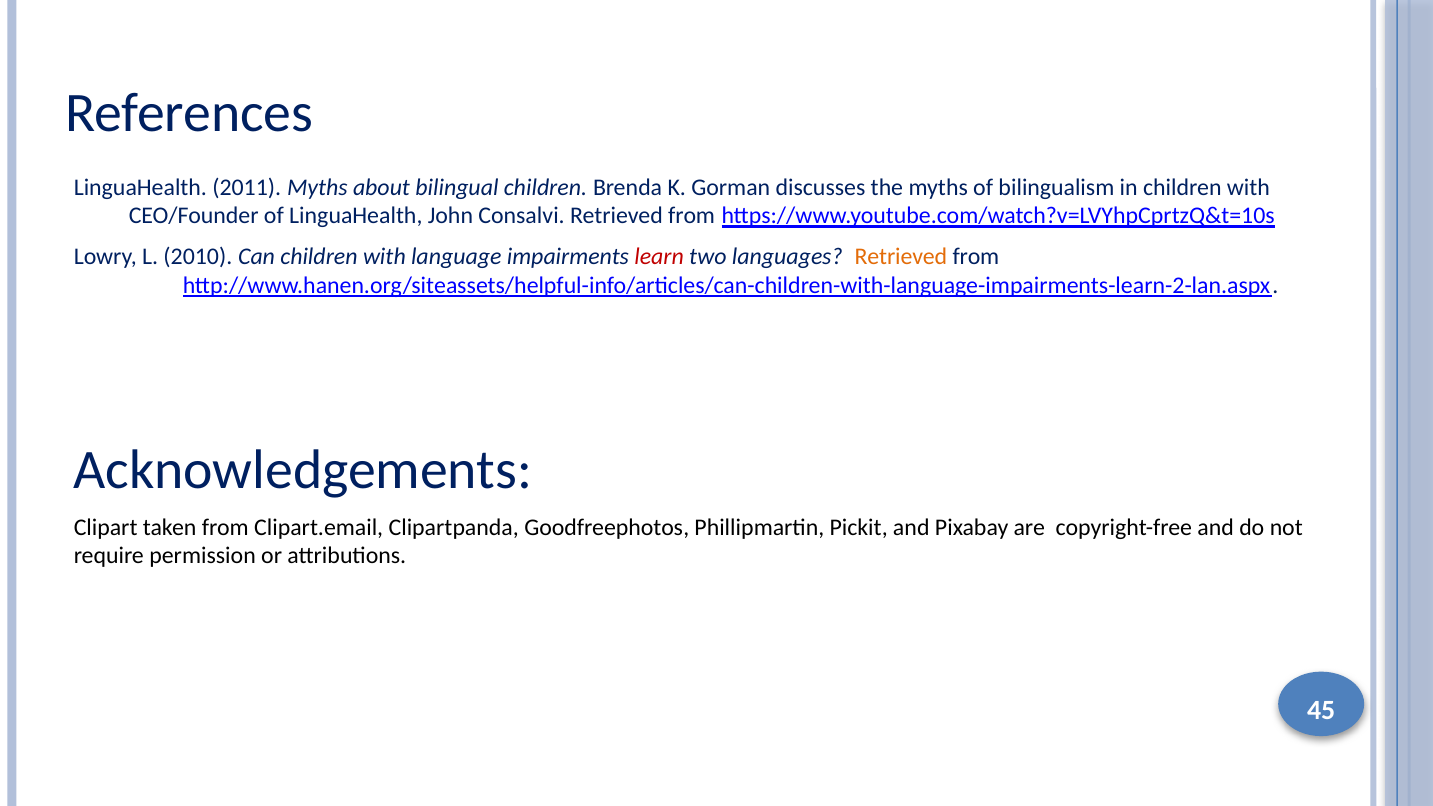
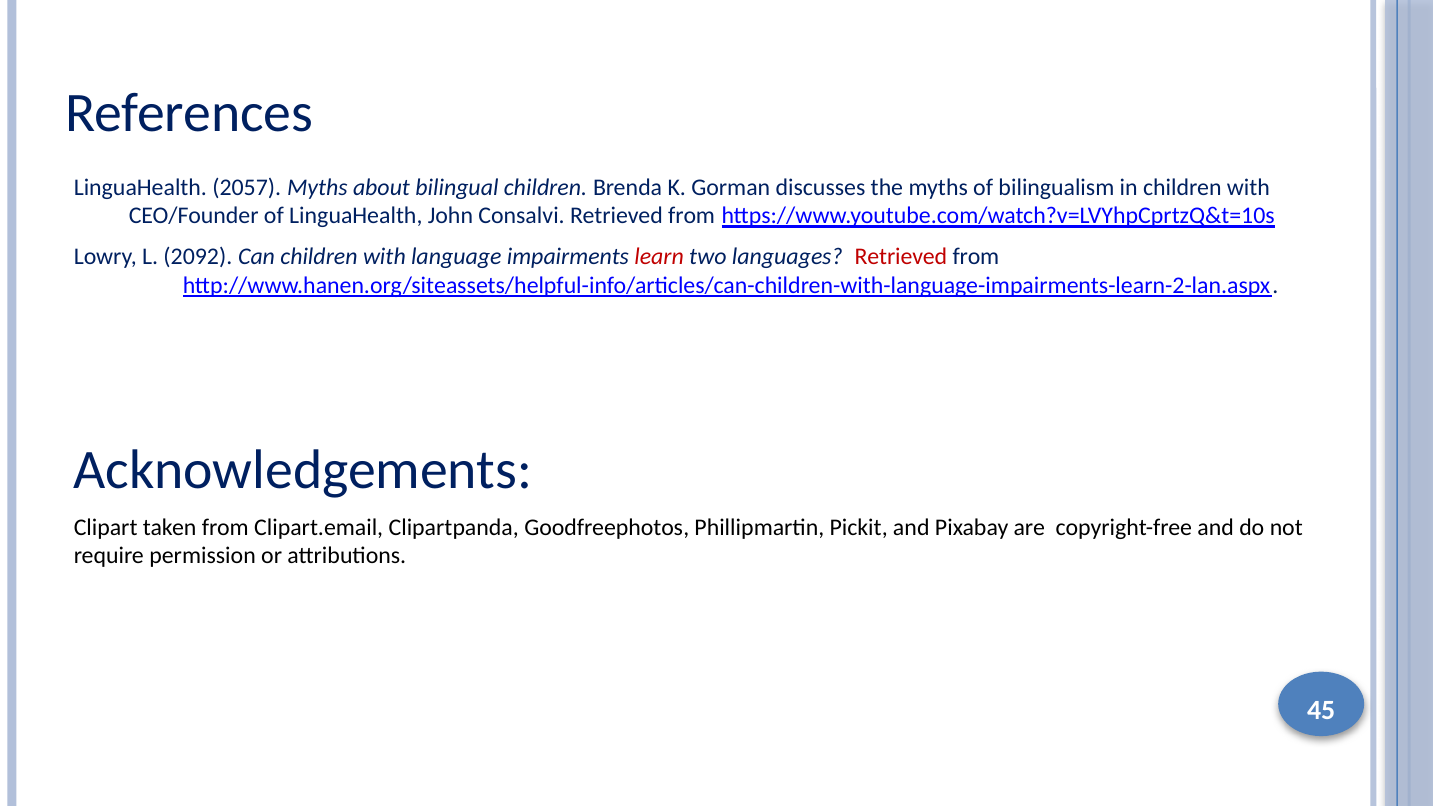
2011: 2011 -> 2057 (247, 187)
2010: 2010 -> 2092 (198, 257)
Retrieved colour: orange -> red (901, 257)
